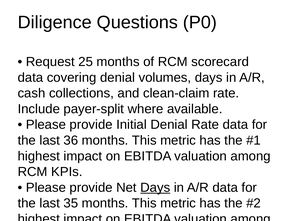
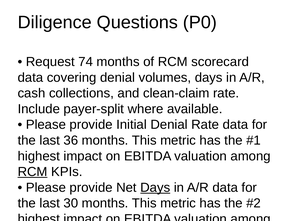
25: 25 -> 74 (86, 62)
RCM underline: none -> present (33, 172)
35: 35 -> 30 (71, 203)
